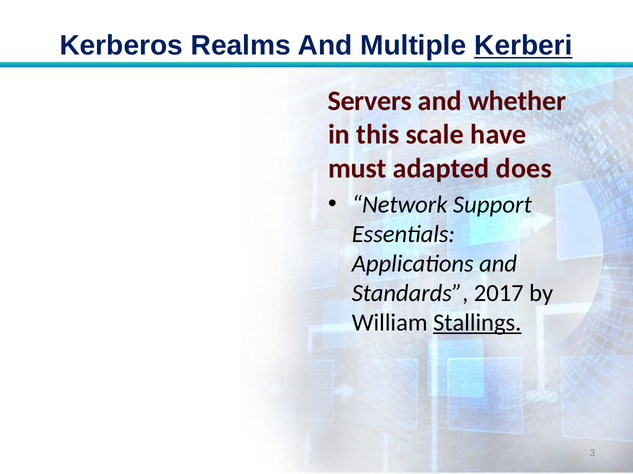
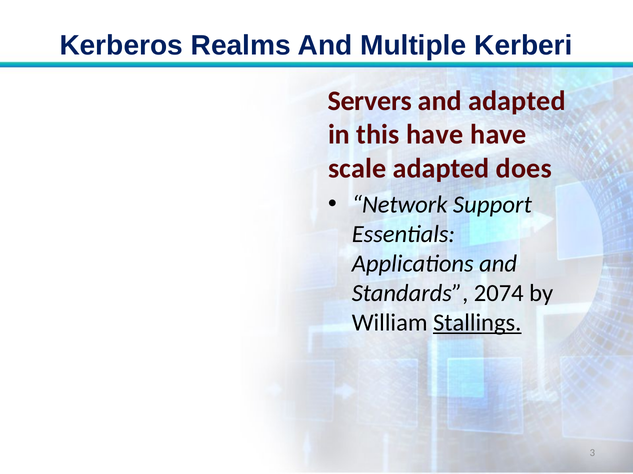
Kerberi underline: present -> none (523, 46)
and whether: whether -> adapted (517, 101)
this scale: scale -> have (435, 135)
must: must -> scale (357, 169)
2017: 2017 -> 2074 (499, 294)
